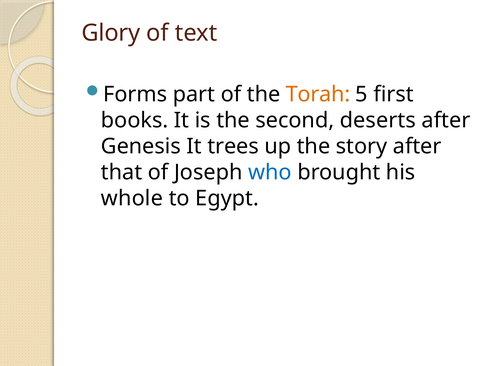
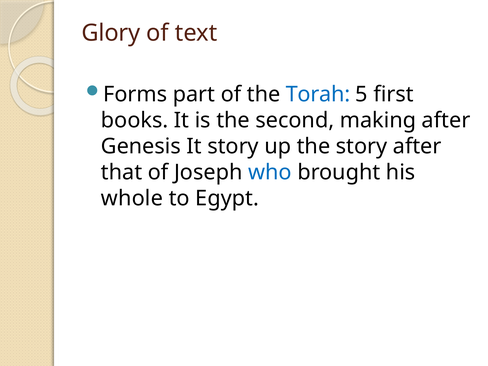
Torah colour: orange -> blue (318, 94)
deserts: deserts -> making (378, 120)
It trees: trees -> story (233, 146)
